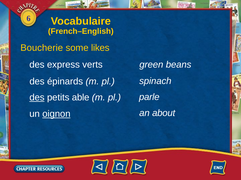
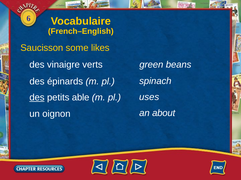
Boucherie: Boucherie -> Saucisson (42, 48)
express: express -> vinaigre (63, 65)
parle: parle -> uses (149, 97)
oignon underline: present -> none (56, 114)
